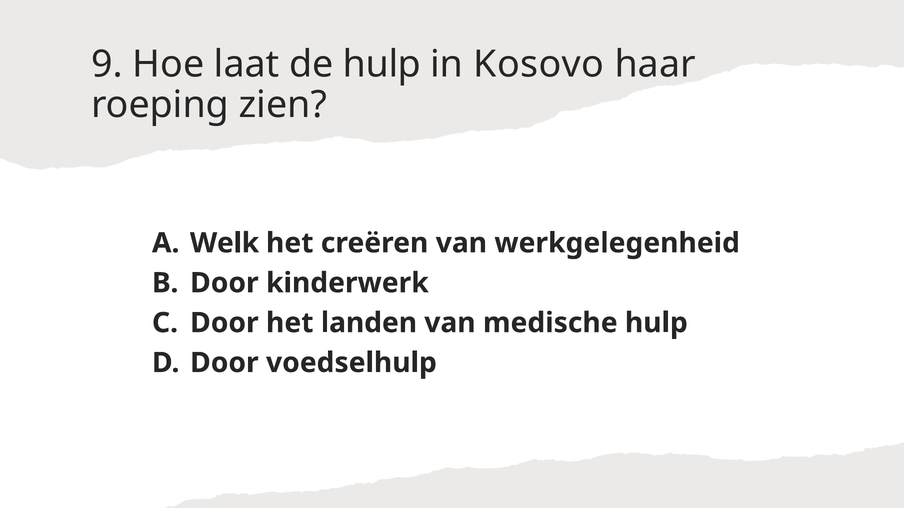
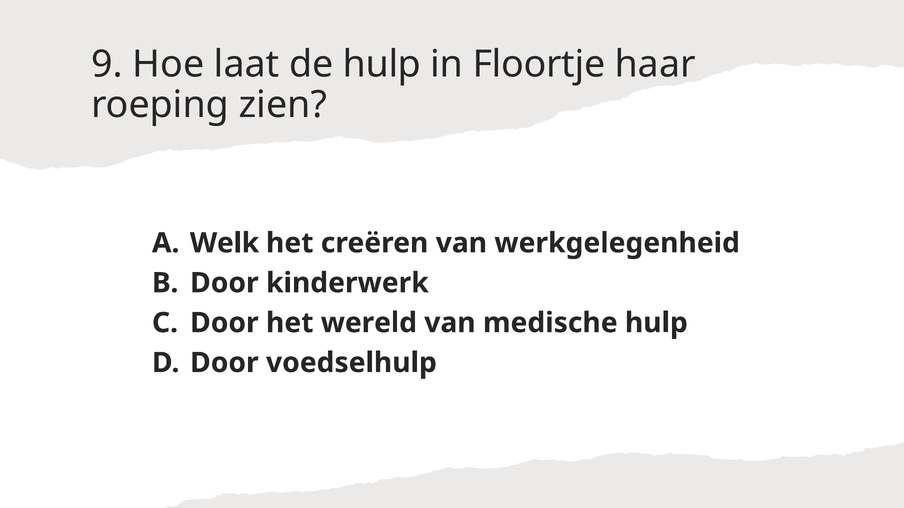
Kosovo: Kosovo -> Floortje (539, 64)
landen: landen -> wereld (369, 323)
